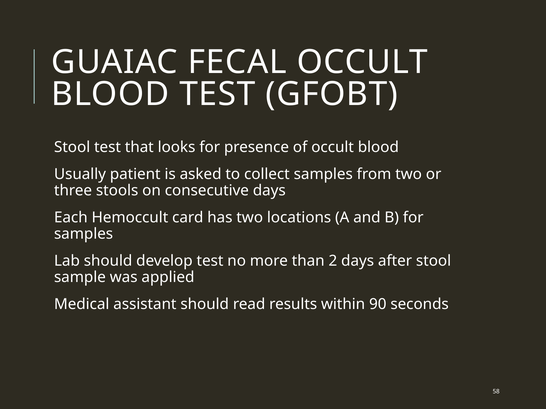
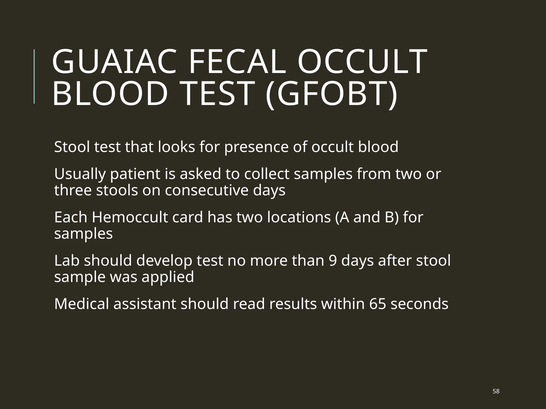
2: 2 -> 9 (333, 261)
90: 90 -> 65 (378, 304)
